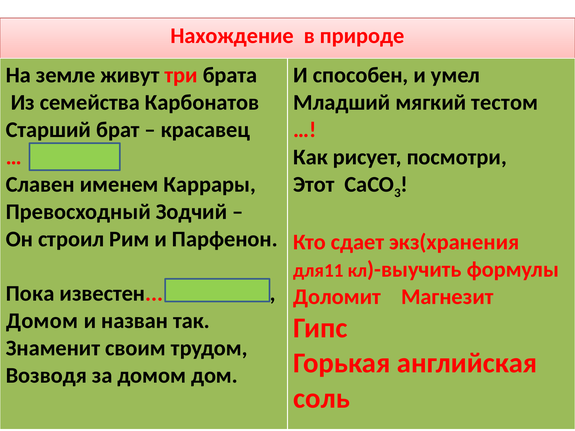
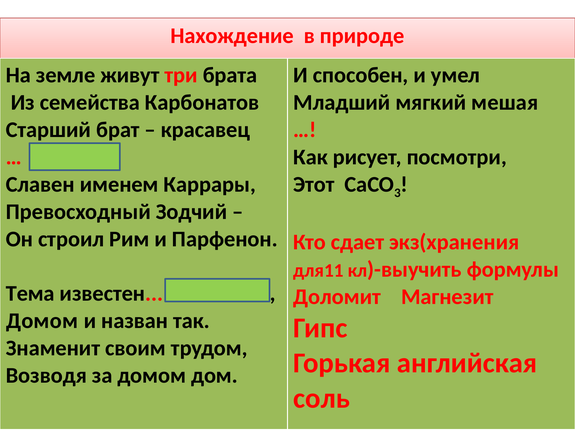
тестом: тестом -> мешая (505, 103)
Пока: Пока -> Тема (30, 294)
